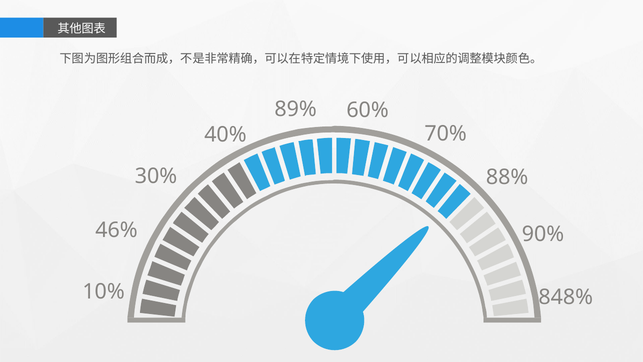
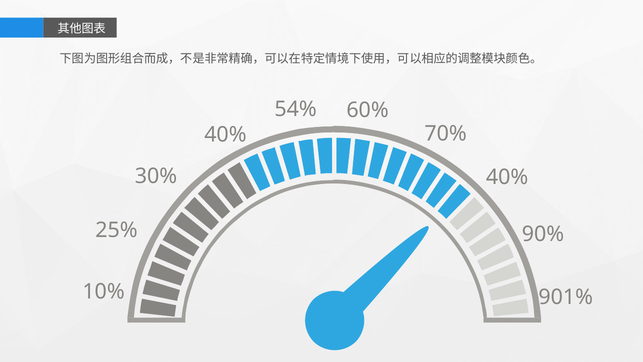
89%: 89% -> 54% (296, 109)
88%: 88% -> 40% (507, 177)
46%: 46% -> 25% (117, 230)
848%: 848% -> 901% (566, 297)
